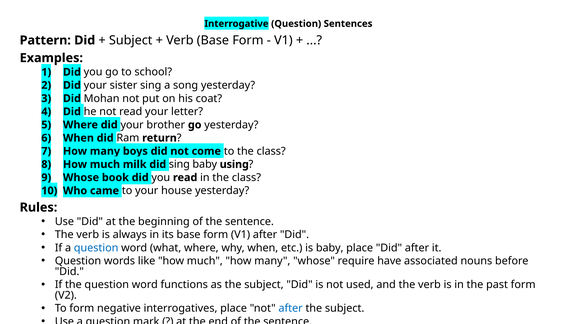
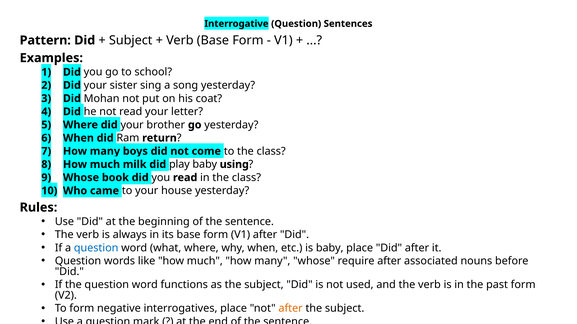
did sing: sing -> play (179, 165)
require have: have -> after (389, 262)
after colour: blue -> orange (291, 309)
